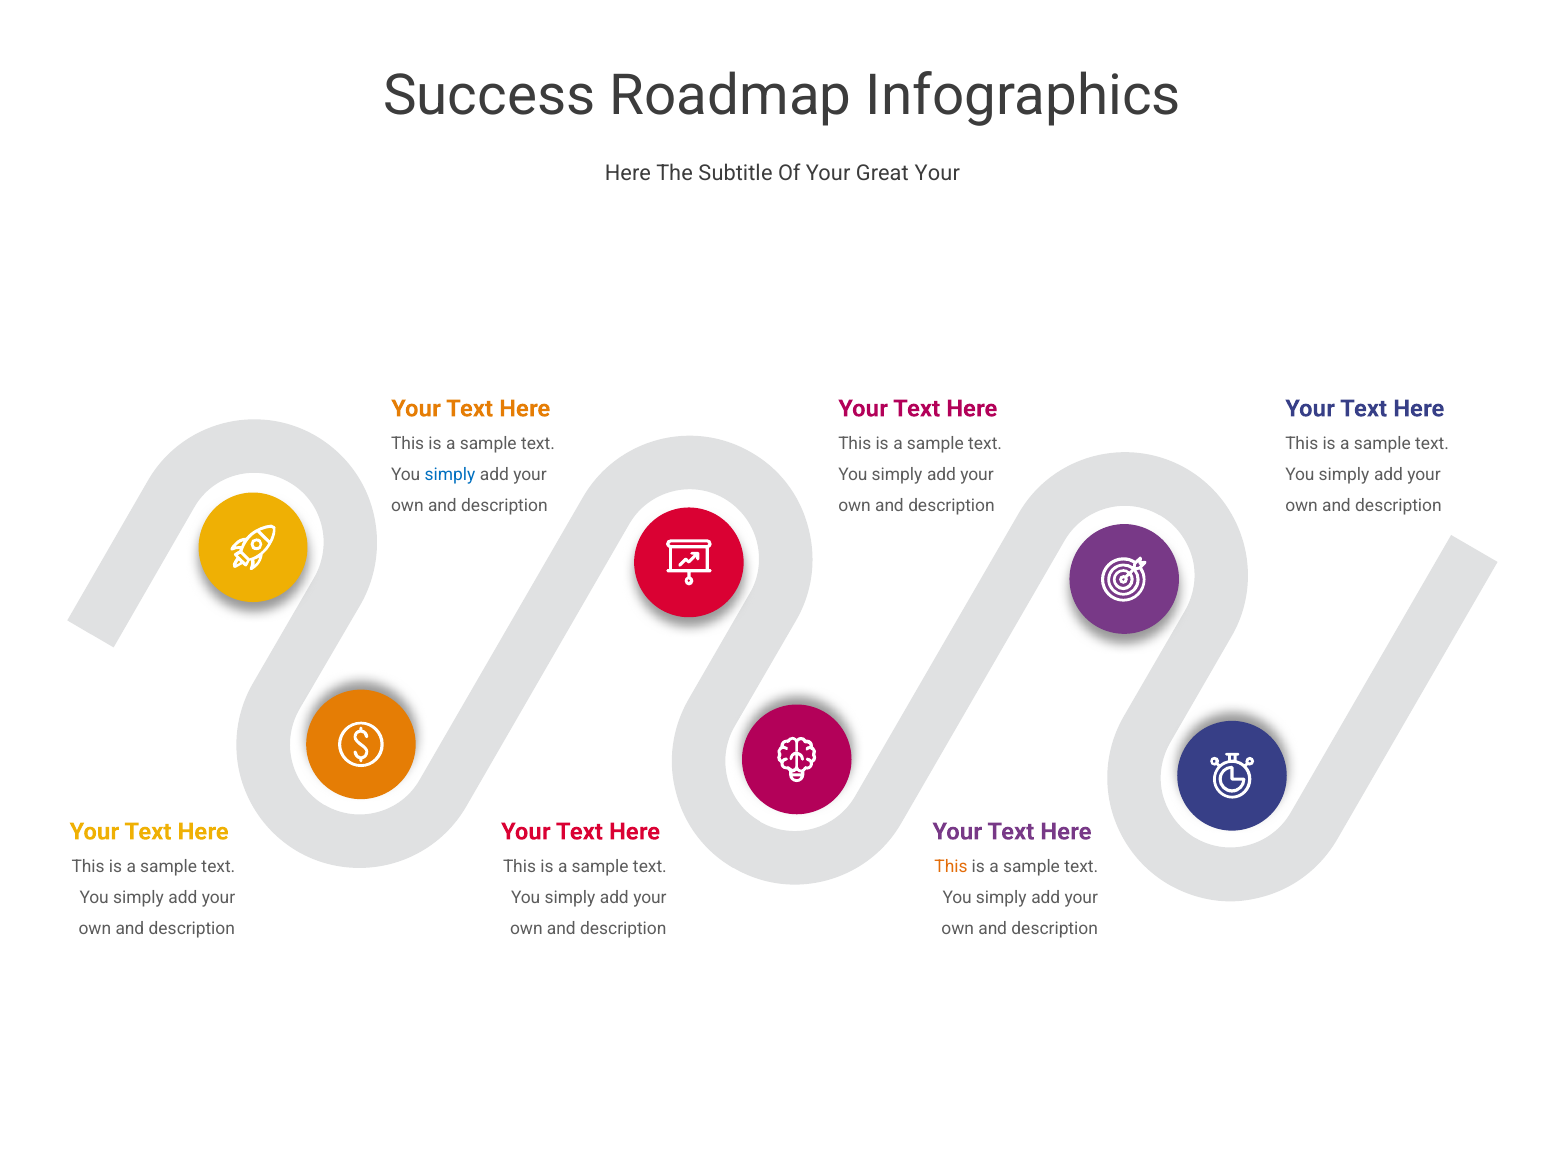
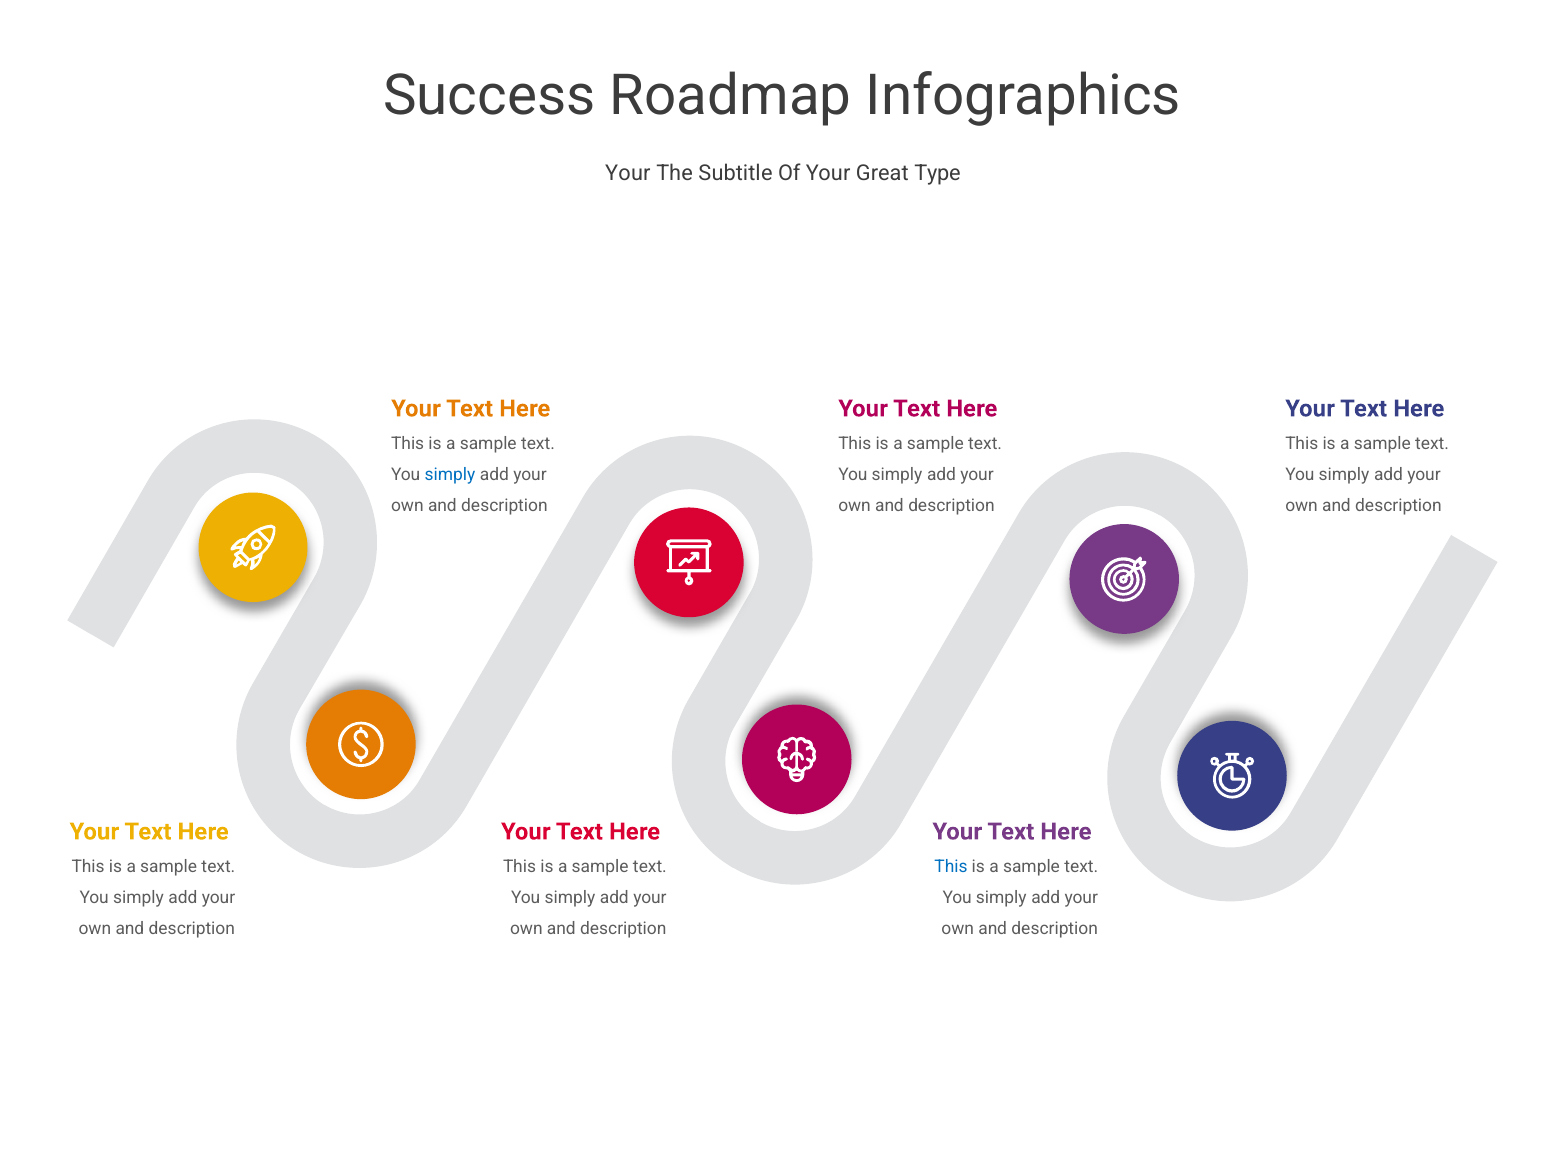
Here: Here -> Your (628, 173)
Great Your: Your -> Type (937, 173)
This colour: orange -> blue (951, 866)
